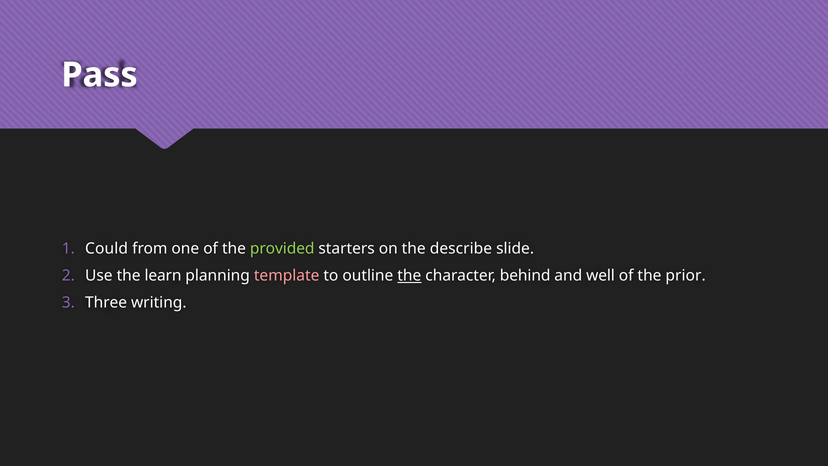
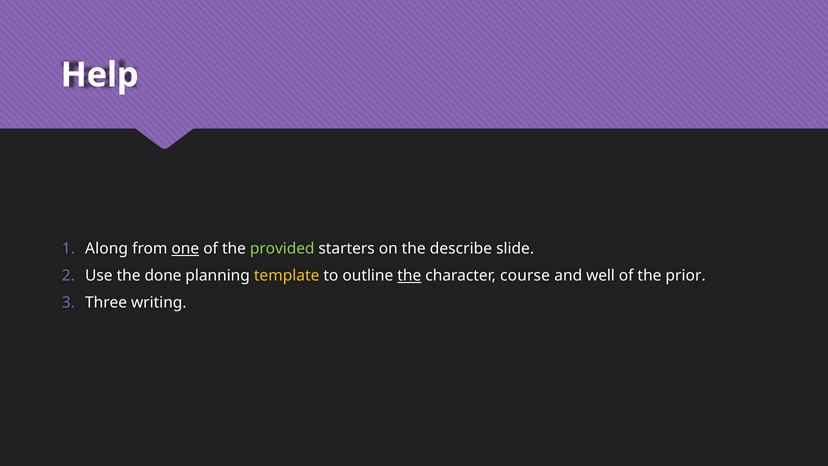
Pass: Pass -> Help (100, 75)
Could: Could -> Along (107, 249)
one underline: none -> present (185, 249)
learn: learn -> done (163, 275)
template colour: pink -> yellow (287, 275)
behind: behind -> course (525, 275)
